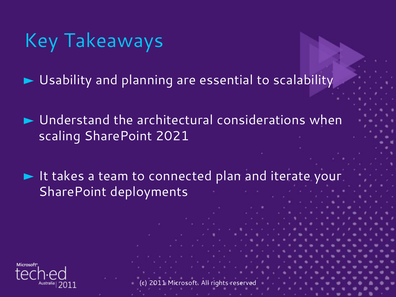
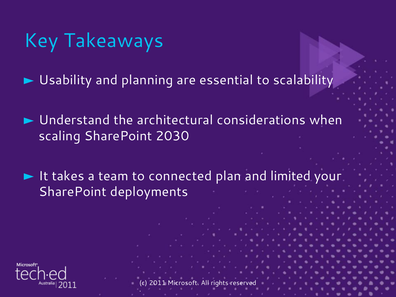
2021: 2021 -> 2030 (172, 136)
iterate: iterate -> limited (291, 176)
